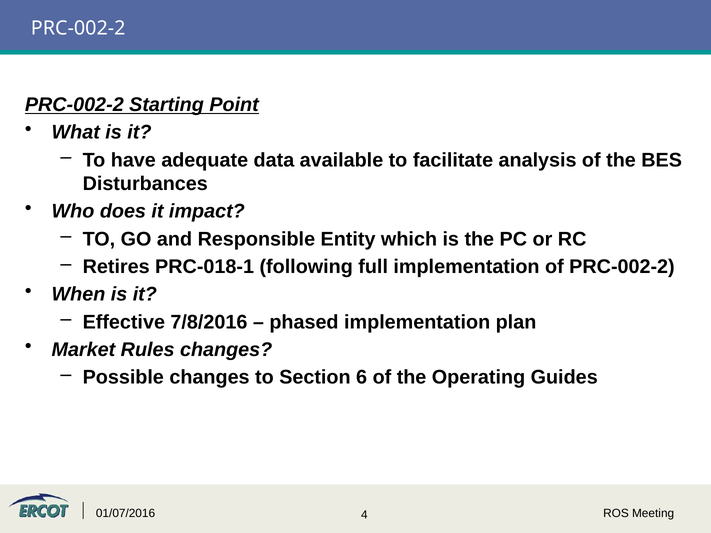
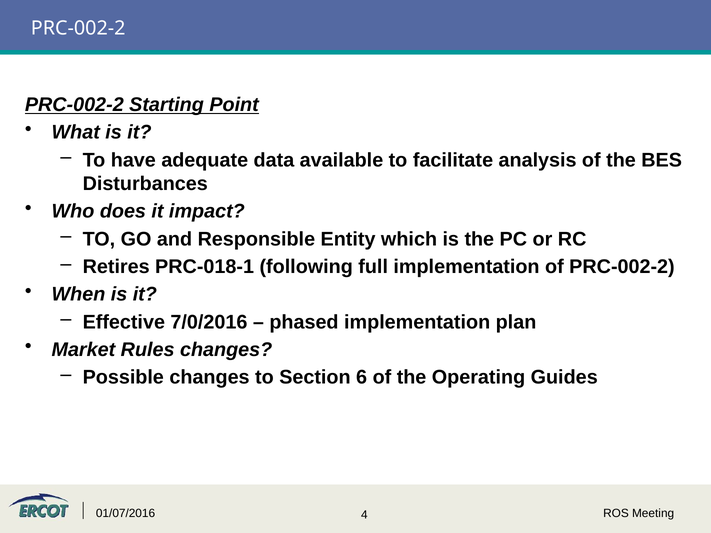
7/8/2016: 7/8/2016 -> 7/0/2016 (209, 322)
